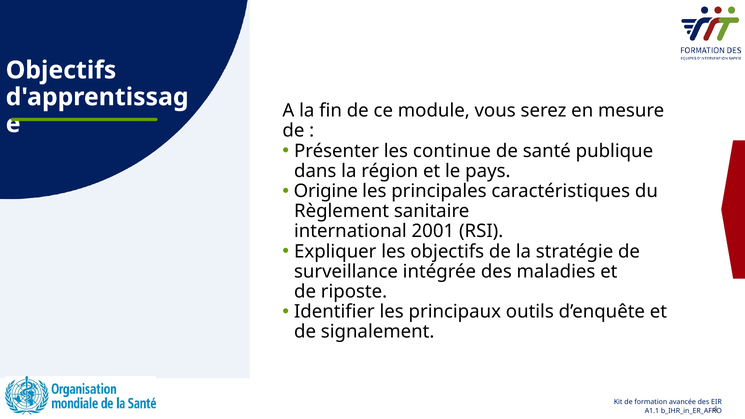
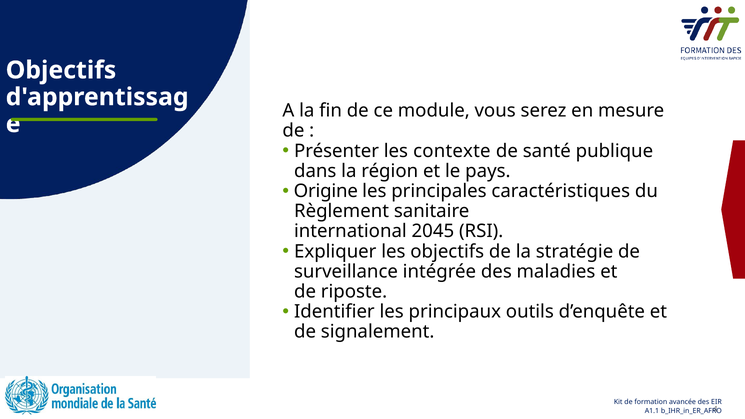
continue: continue -> contexte (452, 151)
2001: 2001 -> 2045 (433, 231)
